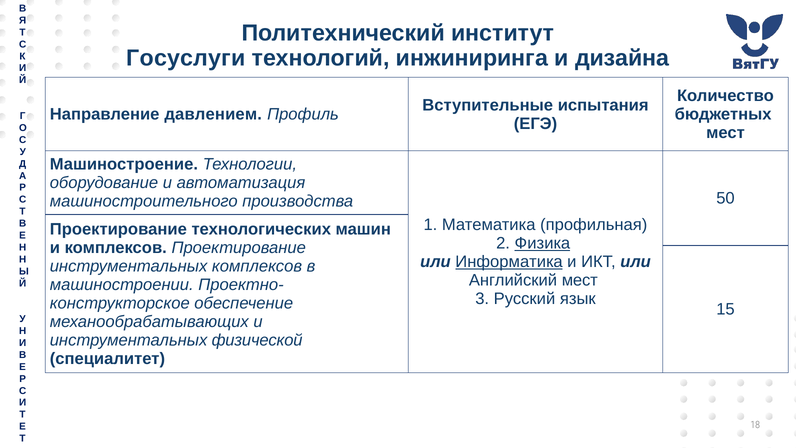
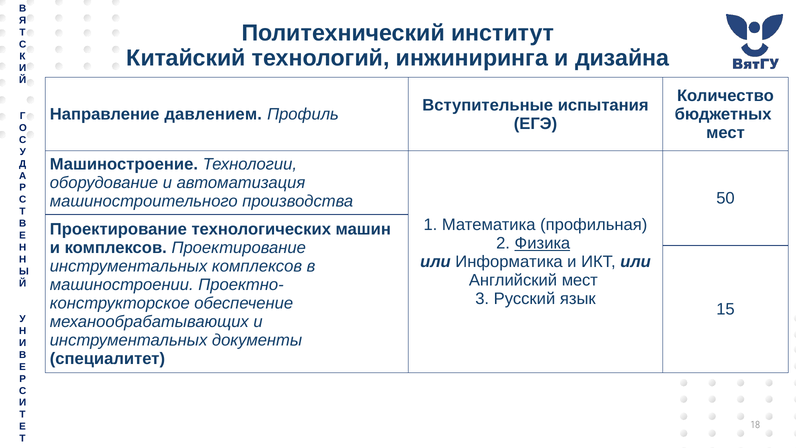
Госуслуги: Госуслуги -> Китайский (186, 58)
Информатика underline: present -> none (509, 262)
физической: физической -> документы (257, 340)
